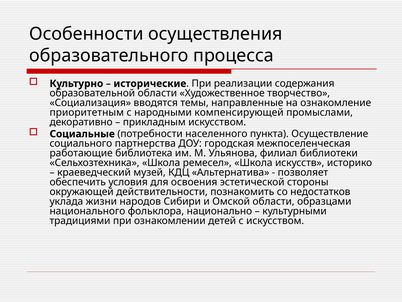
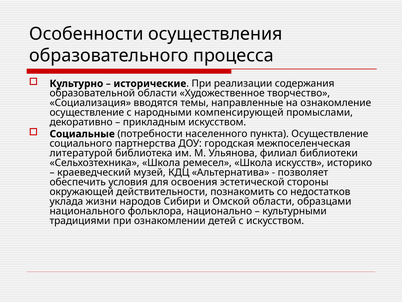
приоритетным: приоритетным -> осуществление (87, 112)
работающие: работающие -> литературой (81, 153)
